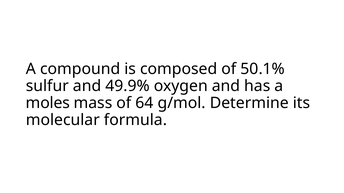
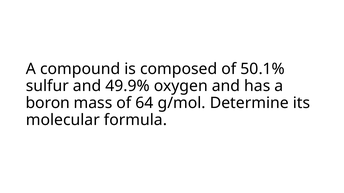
moles: moles -> boron (48, 103)
